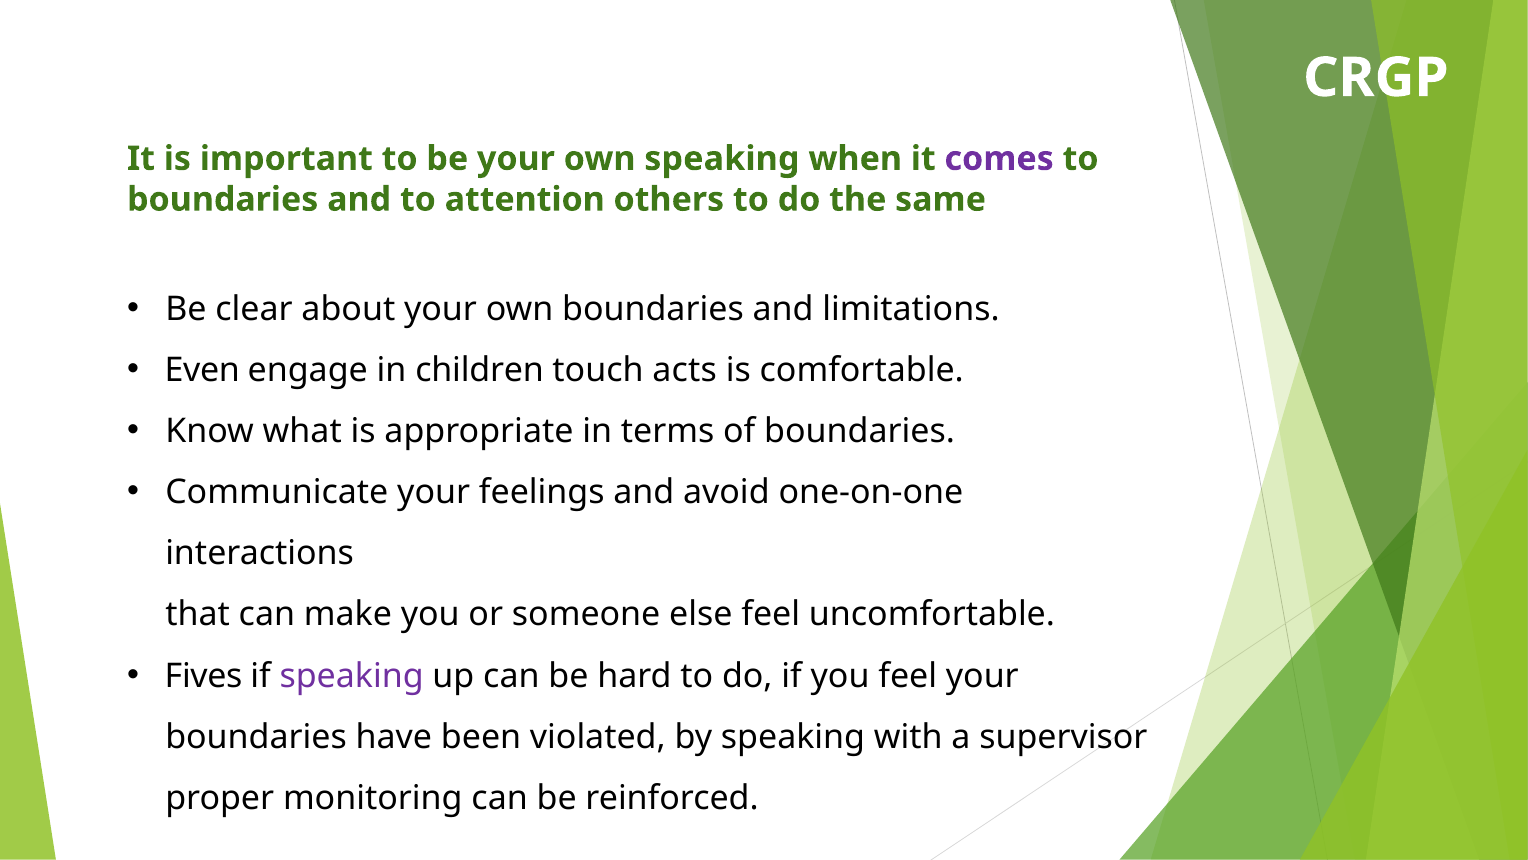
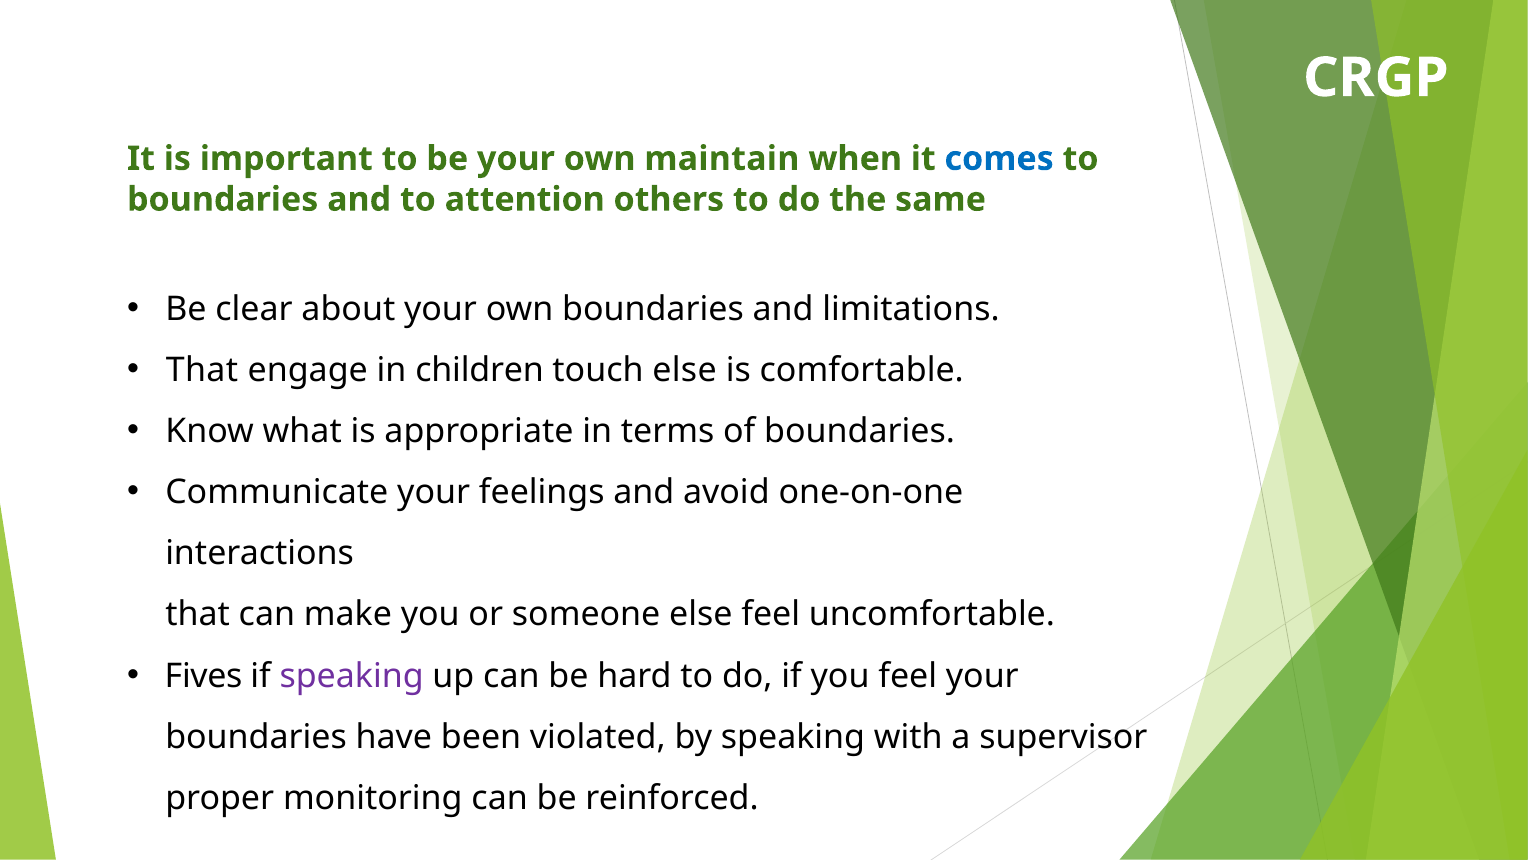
own speaking: speaking -> maintain (722, 159)
comes colour: purple -> blue (999, 159)
Even: Even -> That (202, 370)
touch acts: acts -> else (685, 370)
